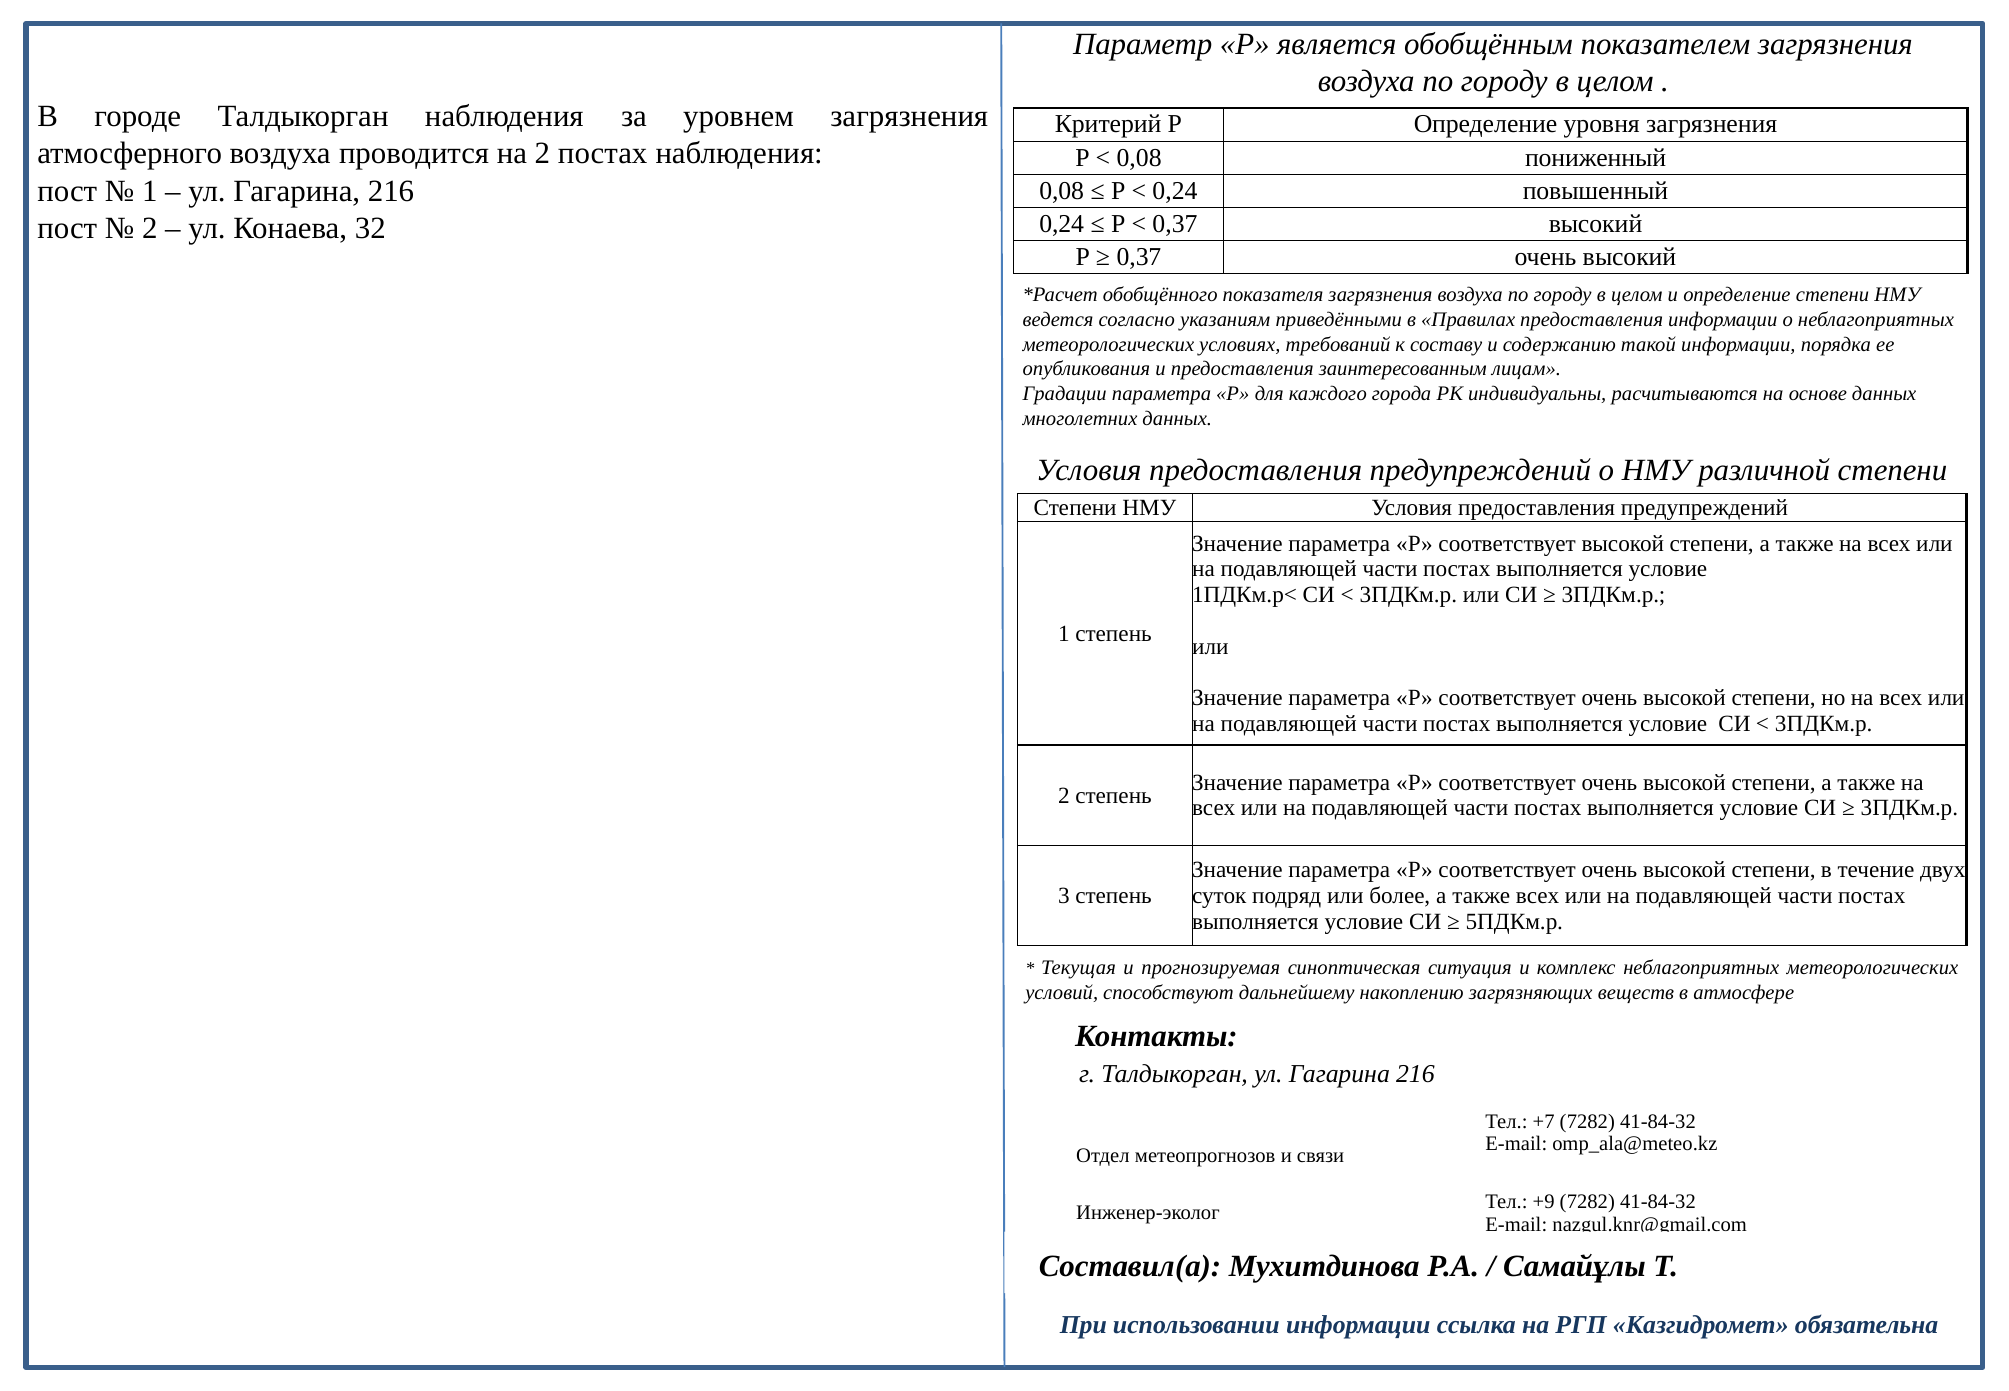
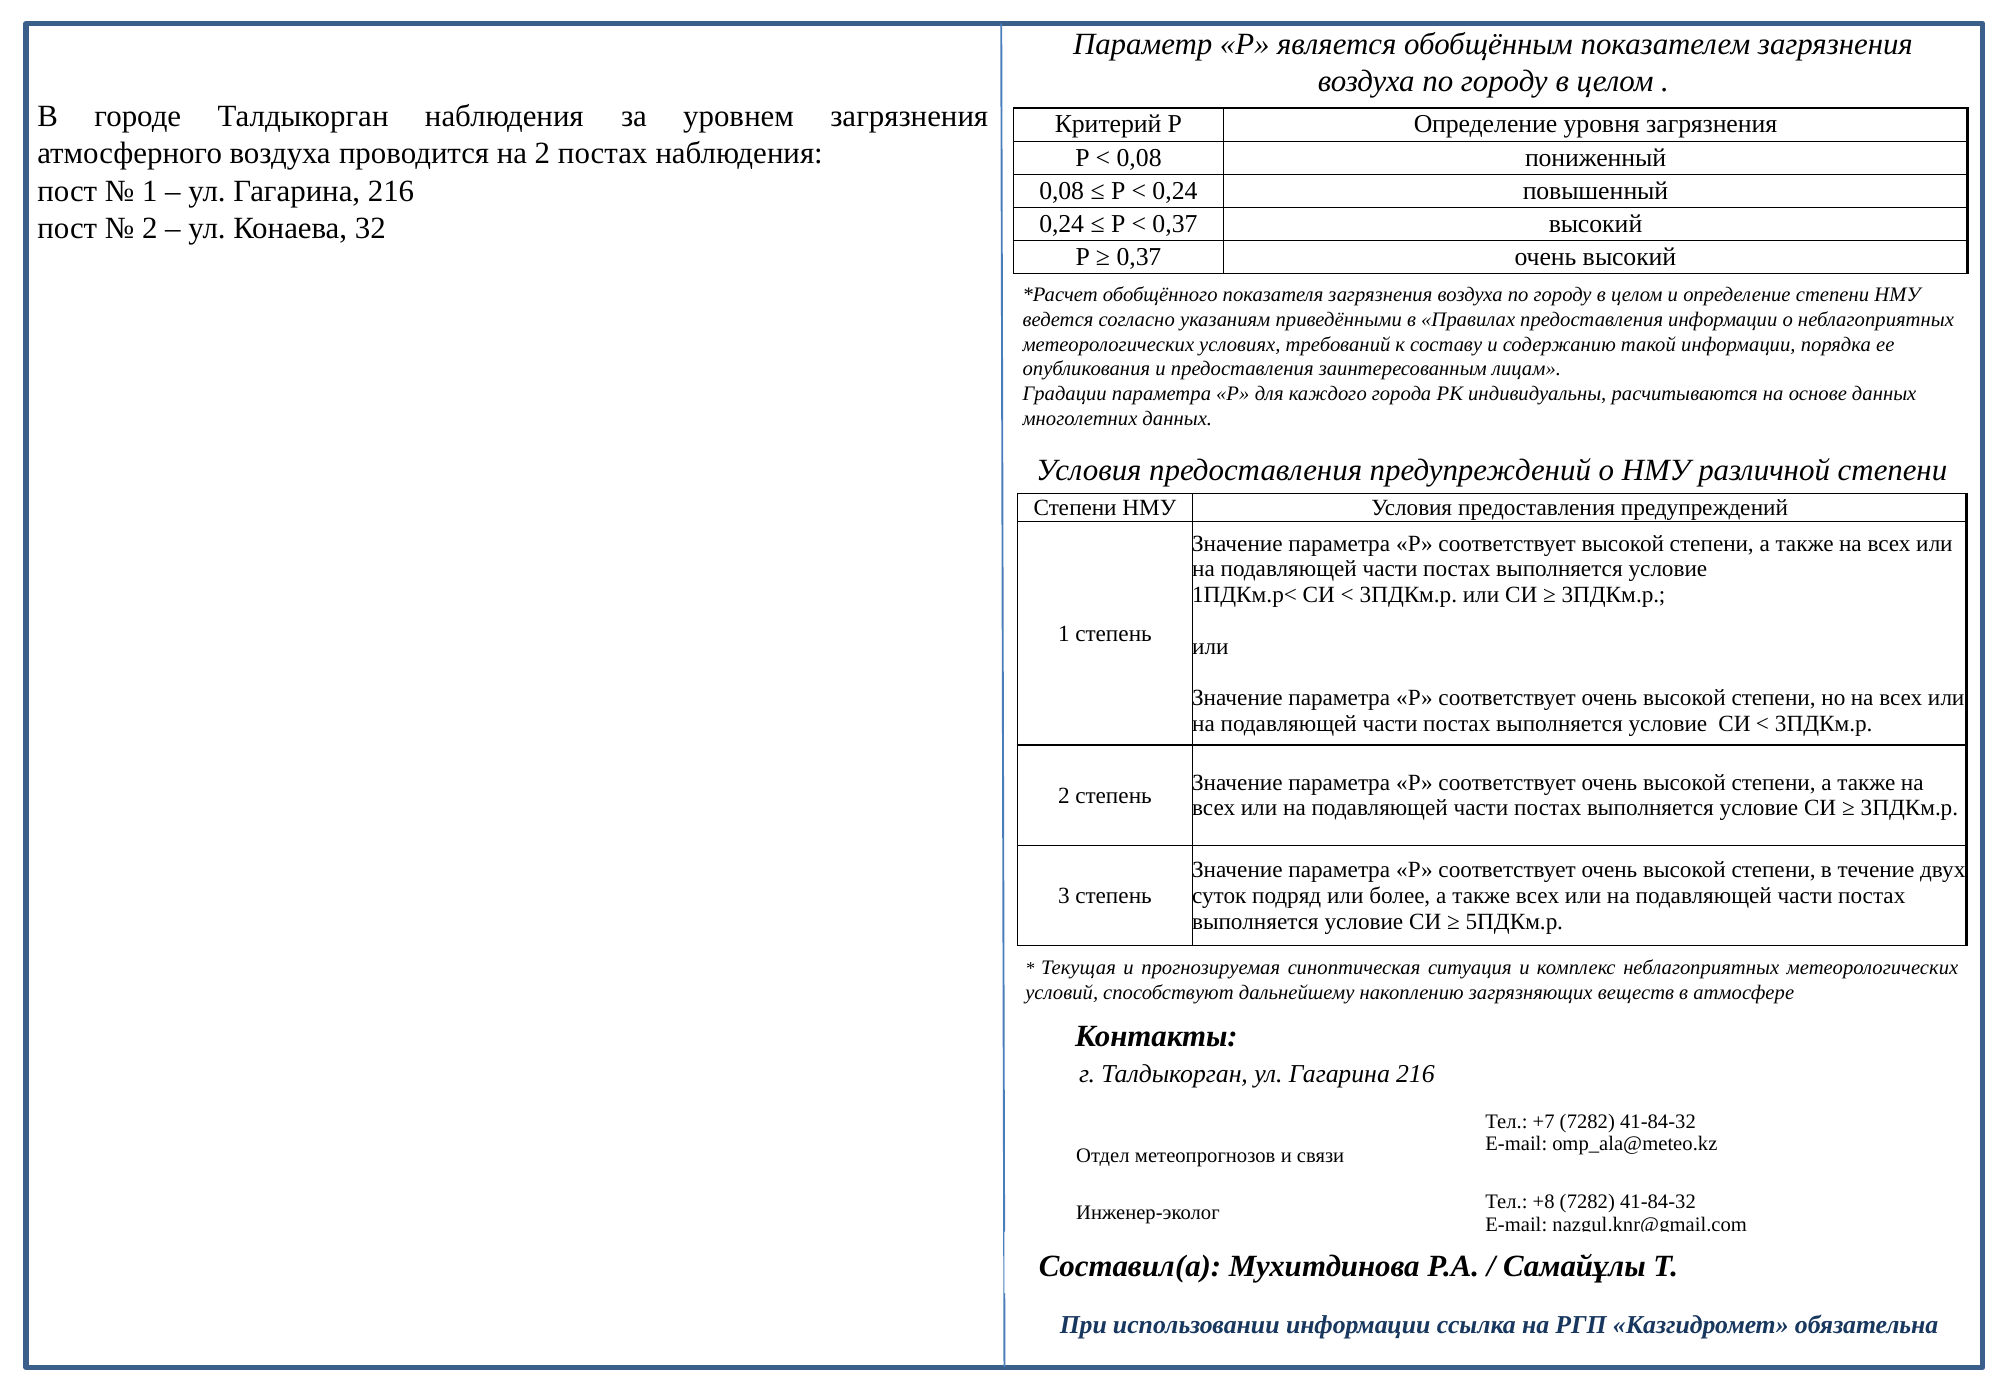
+9: +9 -> +8 (1544, 1202)
